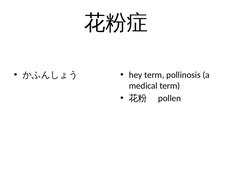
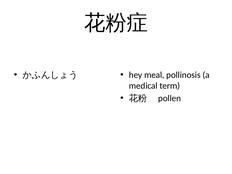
hey term: term -> meal (154, 75)
